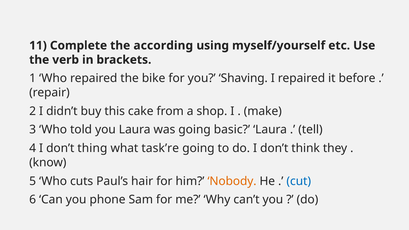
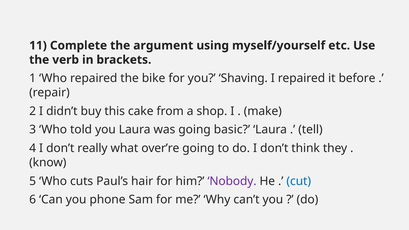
according: according -> argument (163, 46)
thing: thing -> really (92, 148)
task’re: task’re -> over’re (160, 148)
Nobody colour: orange -> purple (232, 181)
